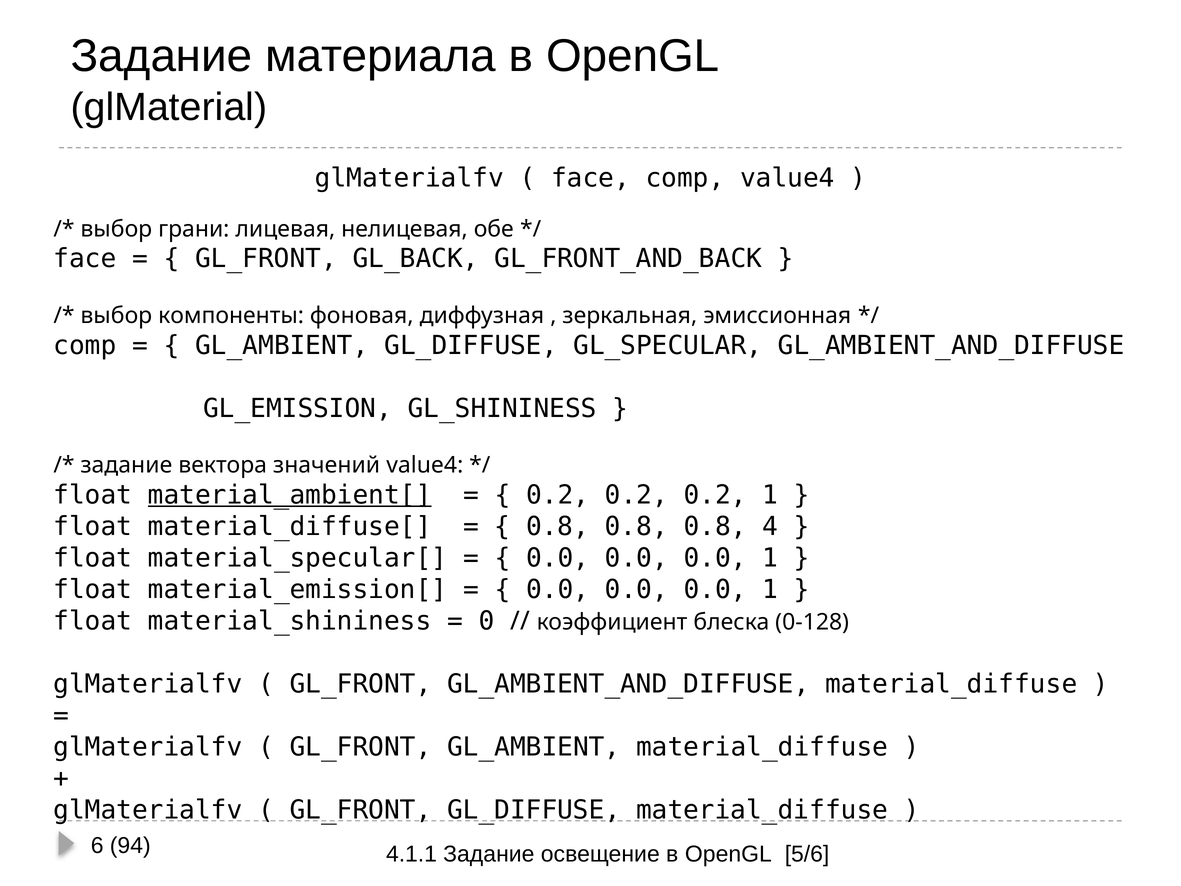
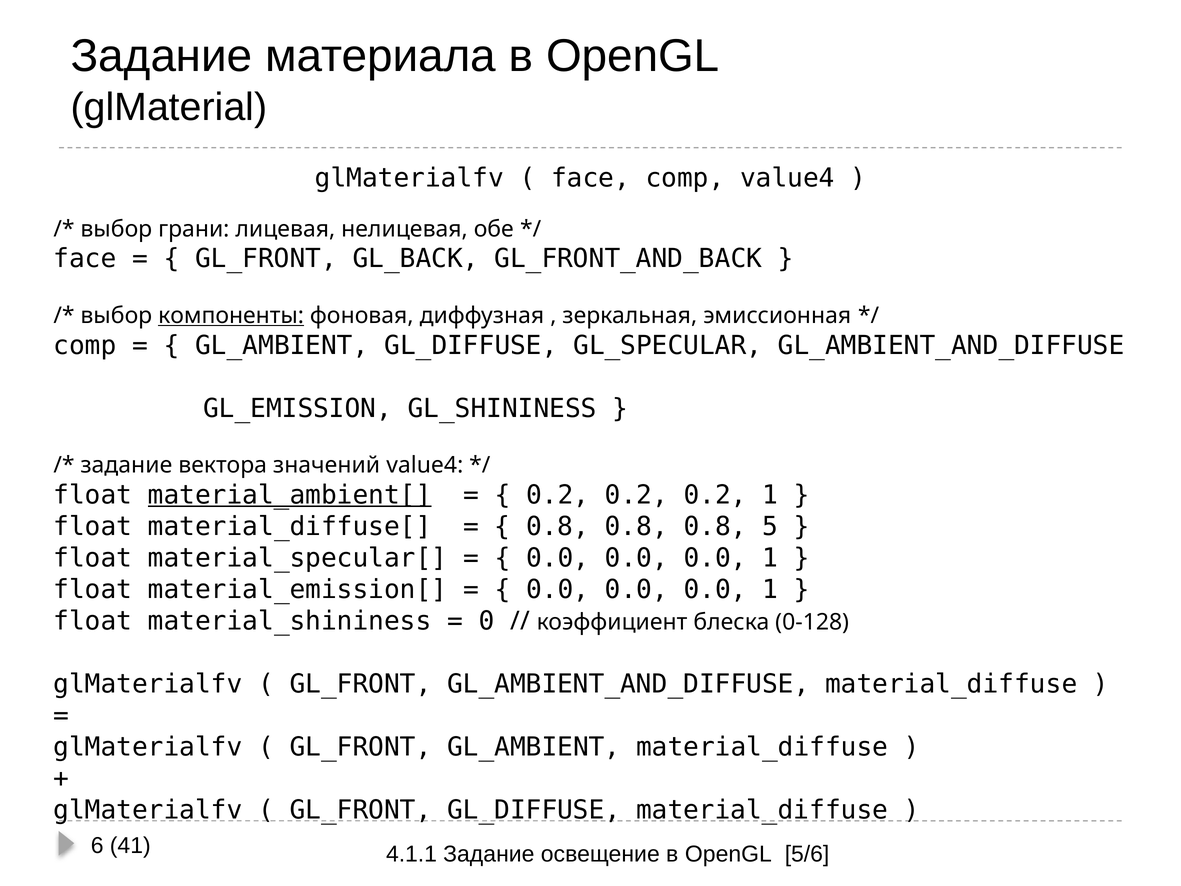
компоненты underline: none -> present (231, 316)
4: 4 -> 5 (770, 526)
94: 94 -> 41 (130, 845)
